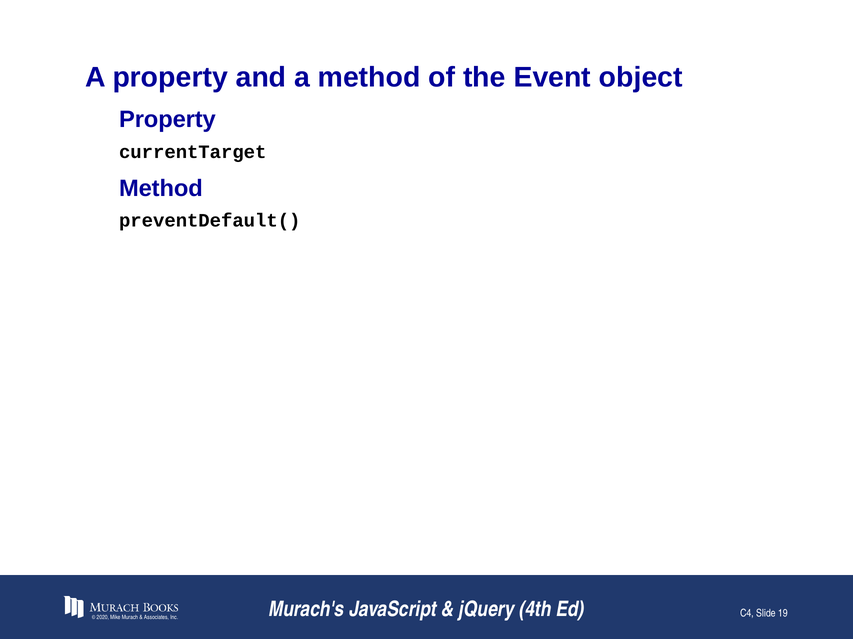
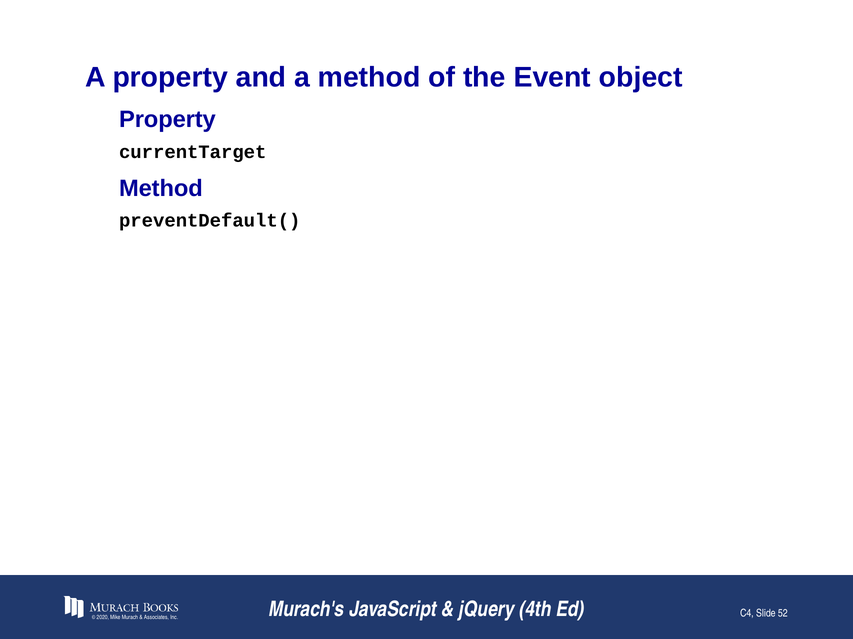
19: 19 -> 52 (783, 614)
